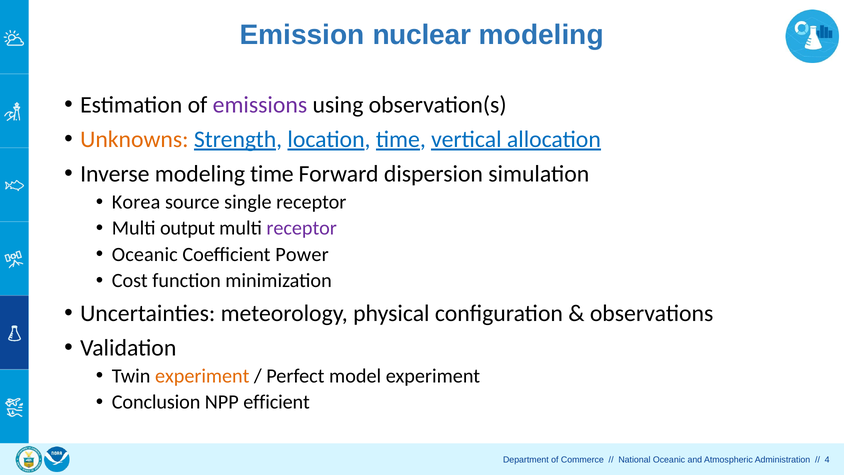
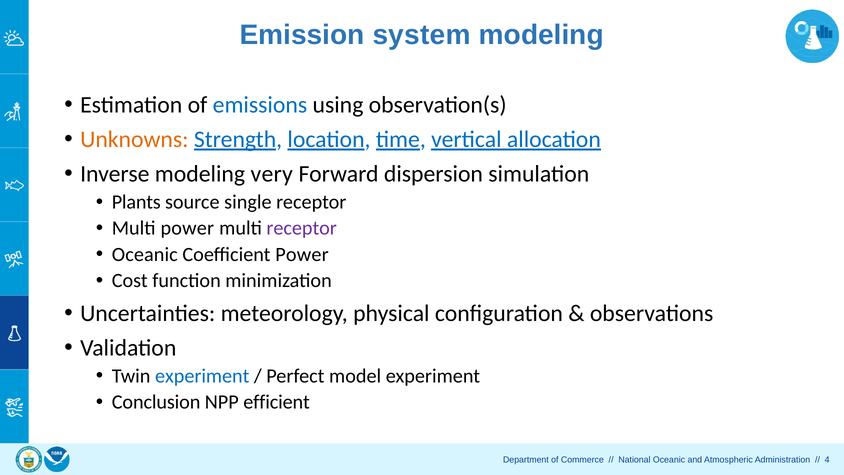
nuclear: nuclear -> system (422, 35)
emissions colour: purple -> blue (260, 105)
modeling time: time -> very (272, 174)
Korea: Korea -> Plants (136, 202)
Multi output: output -> power (187, 228)
experiment colour: orange -> blue (202, 376)
